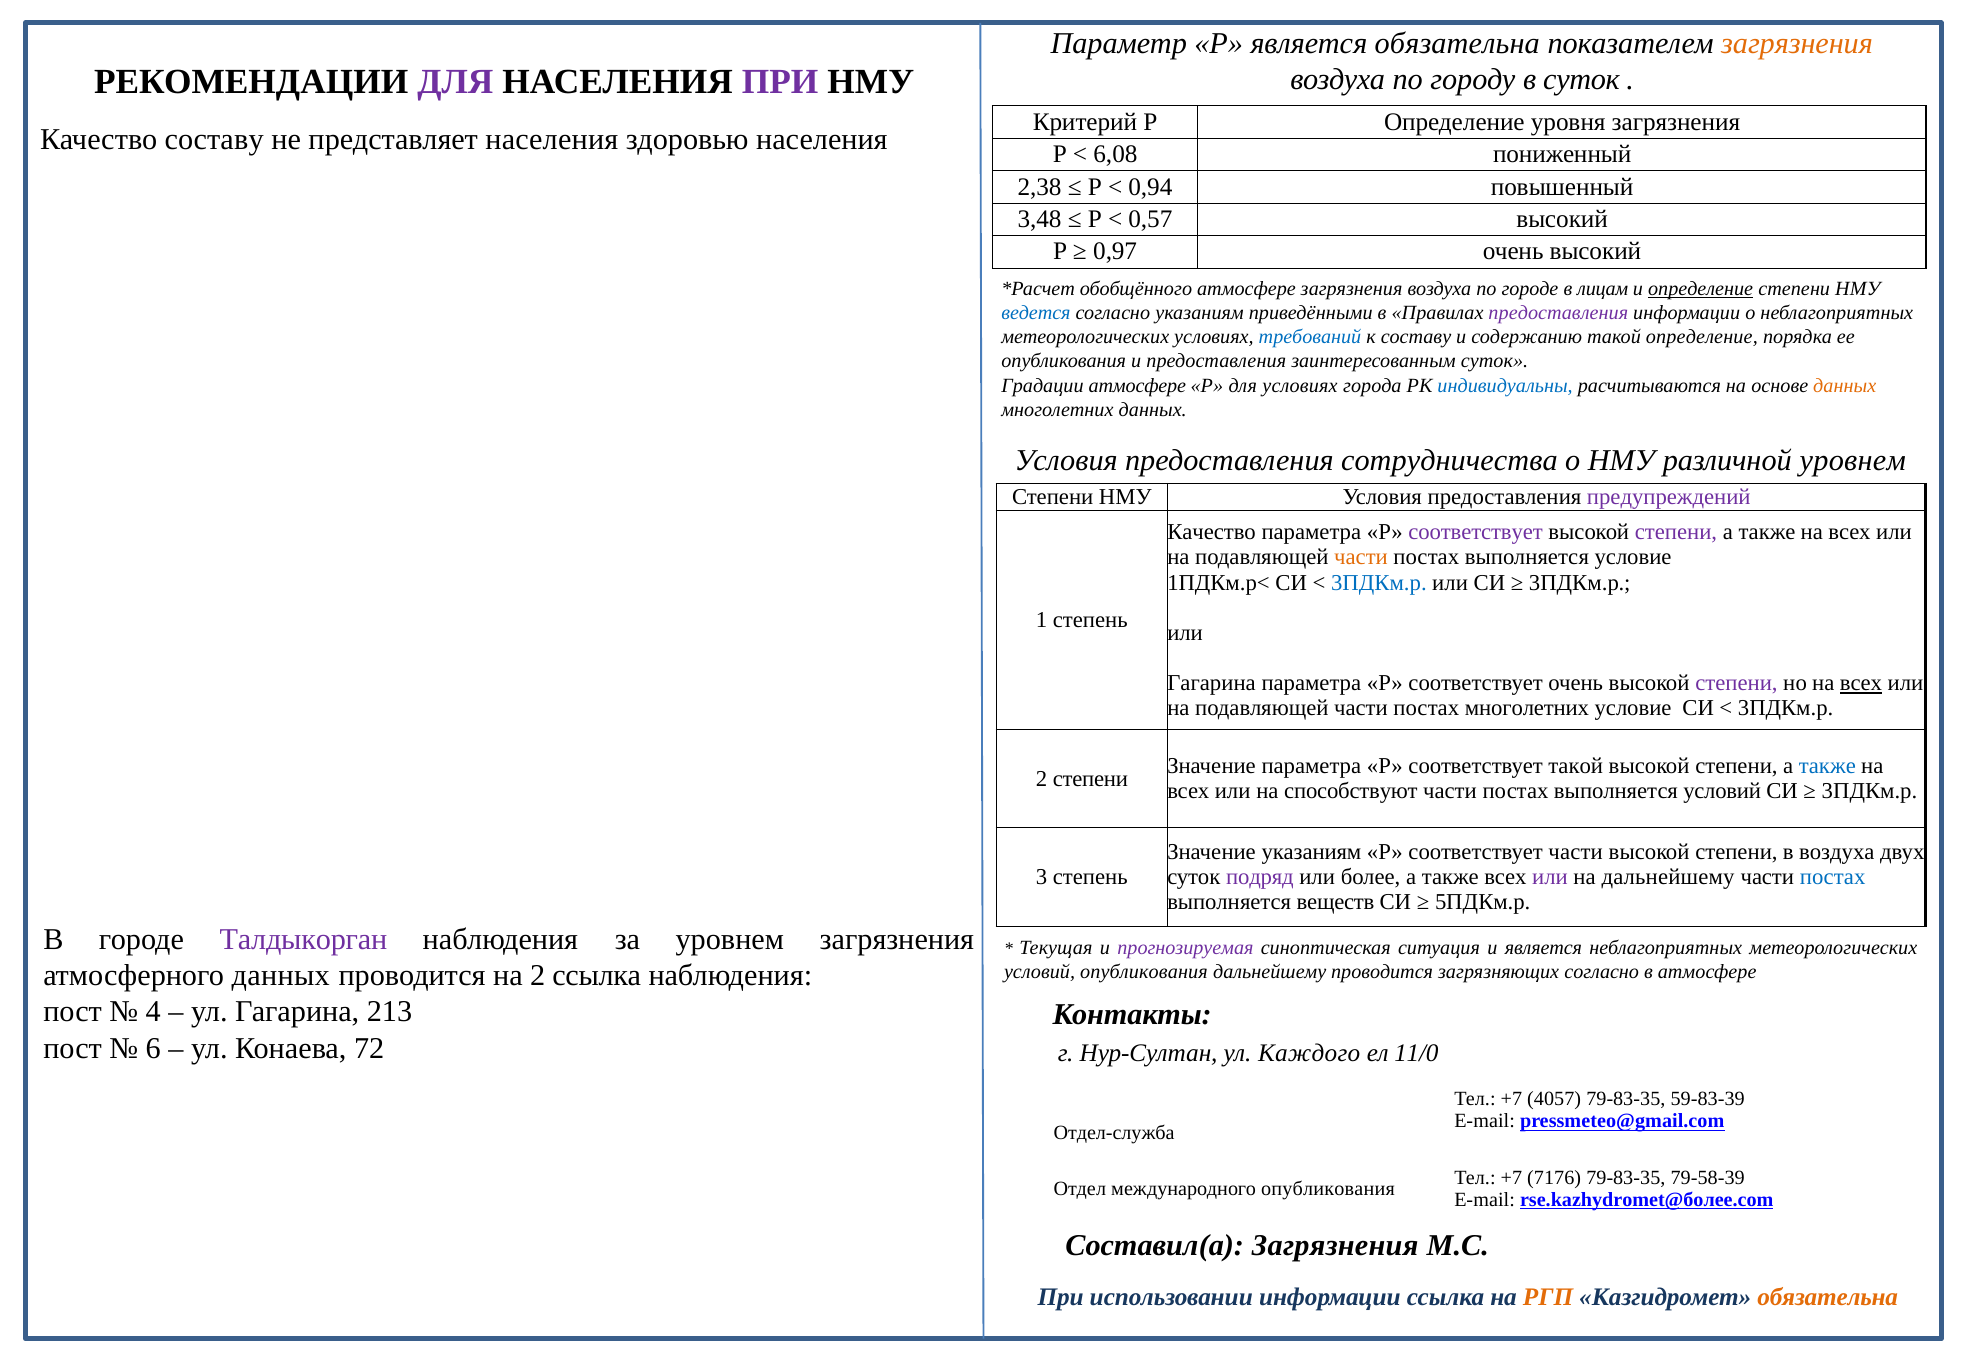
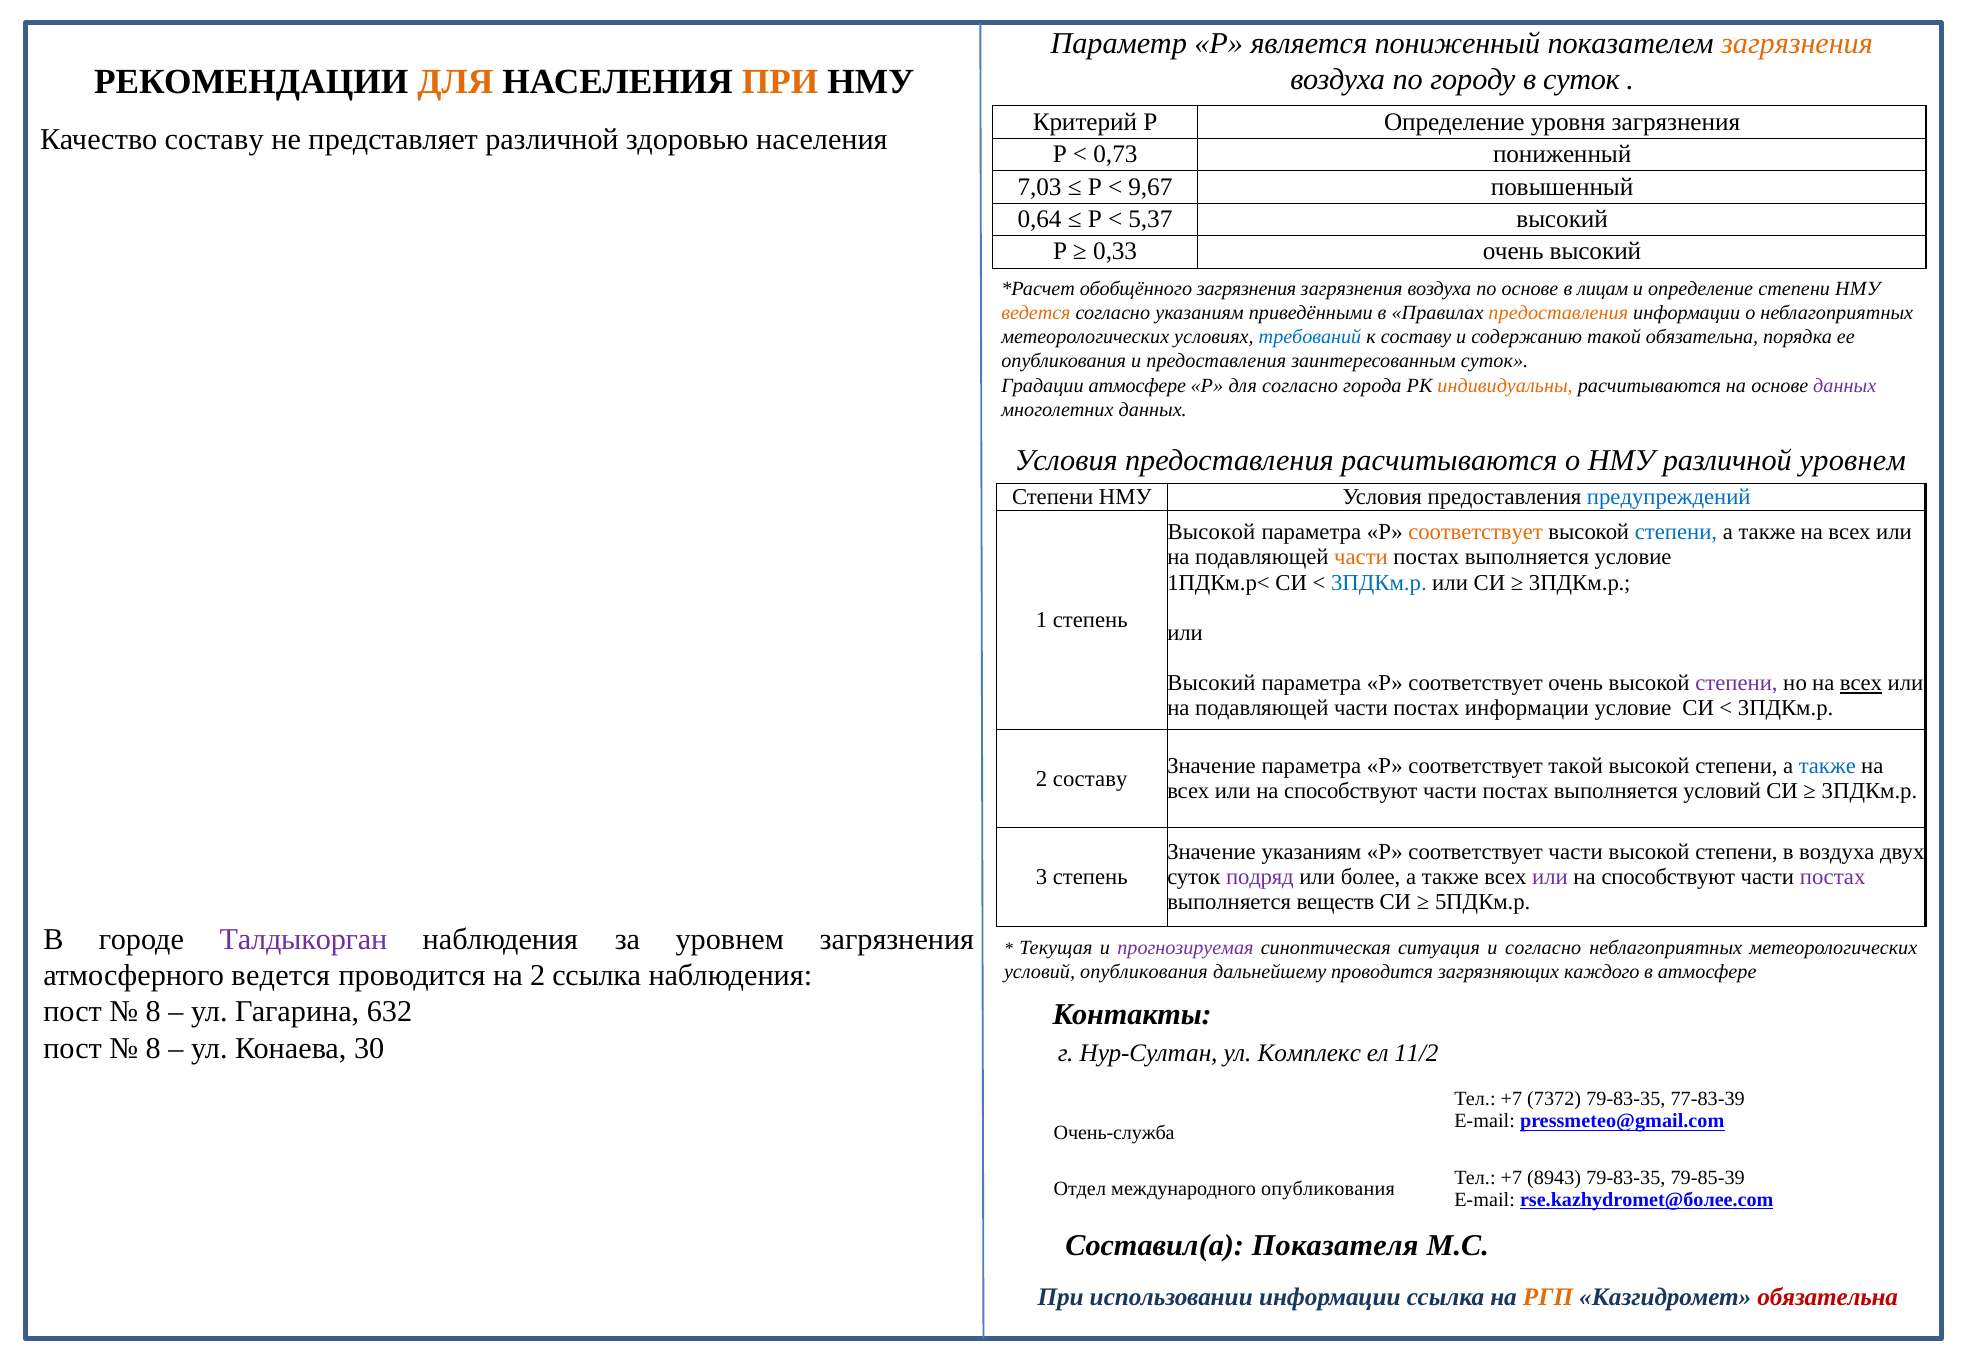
является обязательна: обязательна -> пониженный (1457, 43)
ДЛЯ colour: purple -> orange (455, 81)
ПРИ colour: purple -> orange (780, 81)
представляет населения: населения -> различной (552, 139)
6,08: 6,08 -> 0,73 (1115, 154)
2,38: 2,38 -> 7,03 (1040, 187)
0,94: 0,94 -> 9,67 (1150, 187)
3,48: 3,48 -> 0,64 (1040, 219)
0,57: 0,57 -> 5,37 (1150, 219)
0,97: 0,97 -> 0,33 (1115, 252)
обобщённого атмосфере: атмосфере -> загрязнения (1247, 289)
по городе: городе -> основе (1530, 289)
определение underline: present -> none (1701, 289)
ведется colour: blue -> orange (1036, 313)
предоставления colour: purple -> orange (1558, 313)
такой определение: определение -> обязательна (1702, 337)
для условиях: условиях -> согласно (1300, 385)
индивидуальны colour: blue -> orange (1505, 385)
данных colour: orange -> purple (1845, 385)
предоставления сотрудничества: сотрудничества -> расчитываются (1449, 461)
предупреждений colour: purple -> blue (1669, 497)
Качество: Качество -> Высокой (1211, 532)
соответствует colour: purple -> orange (1476, 532)
степени colour: purple -> blue (1676, 532)
Гагарина: Гагарина -> Высокий (1211, 683)
постах многолетних: многолетних -> информации (1527, 708)
2 степени: степени -> составу (1090, 779)
дальнейшему: дальнейшему -> способствуют (1668, 877)
постах colour: blue -> purple (1833, 877)
и является: является -> согласно (1543, 948)
атмосферного данных: данных -> ведется (281, 975)
загрязняющих согласно: согласно -> каждого (1602, 972)
4: 4 -> 8 (153, 1012)
213: 213 -> 632 (389, 1012)
6: 6 -> 8 (153, 1048)
72: 72 -> 30 (369, 1048)
Каждого: Каждого -> Комплекс (1309, 1052)
11/0: 11/0 -> 11/2 (1416, 1052)
4057: 4057 -> 7372 (1554, 1099)
59-83-39: 59-83-39 -> 77-83-39 (1708, 1099)
Отдел-служба: Отдел-служба -> Очень-служба (1114, 1132)
7176: 7176 -> 8943 (1554, 1177)
79-58-39: 79-58-39 -> 79-85-39 (1708, 1177)
Составил(а Загрязнения: Загрязнения -> Показателя (1335, 1245)
обязательна colour: orange -> red (1828, 1297)
